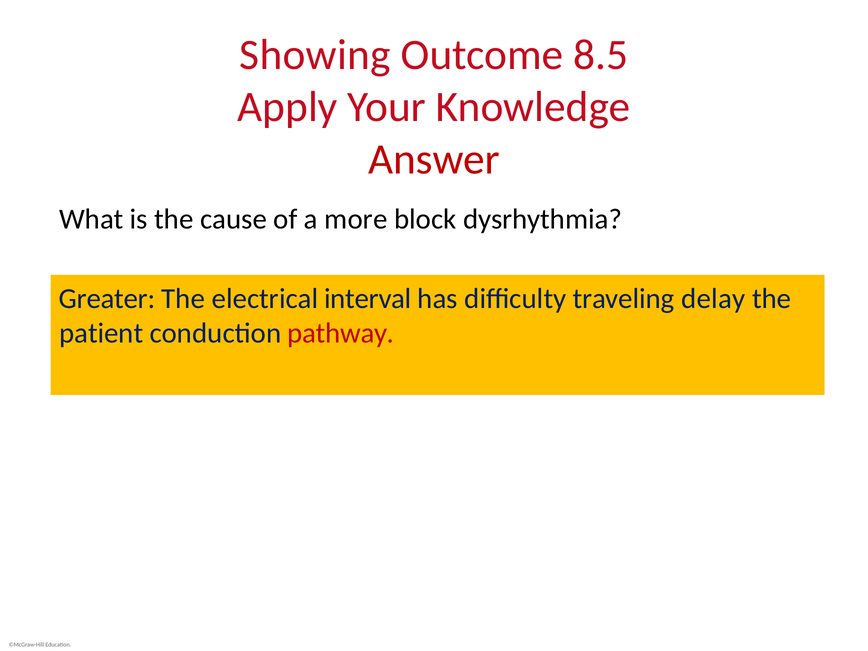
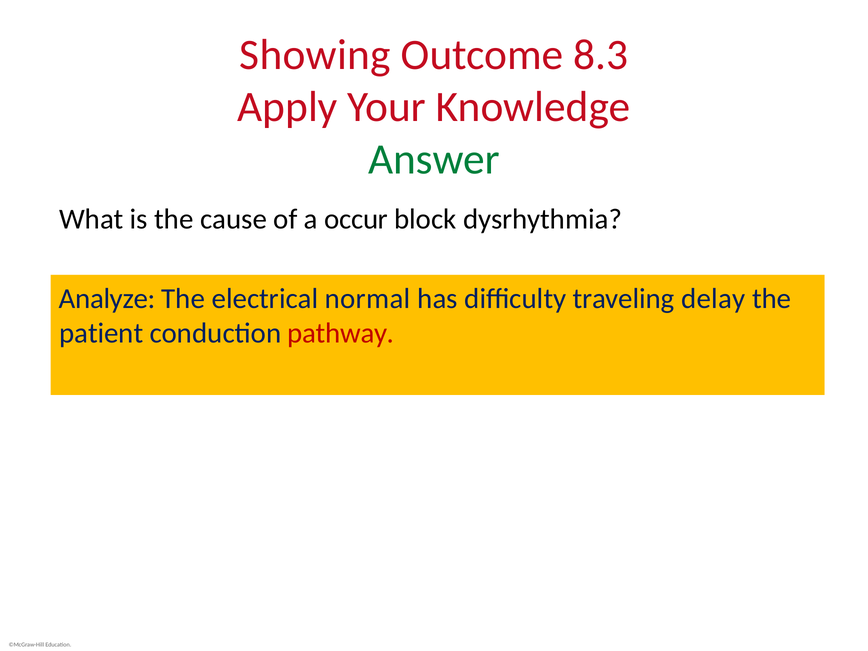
8.5: 8.5 -> 8.3 (601, 55)
Answer colour: red -> green (434, 159)
more: more -> occur (356, 219)
Greater: Greater -> Analyze (107, 299)
interval: interval -> normal (368, 299)
